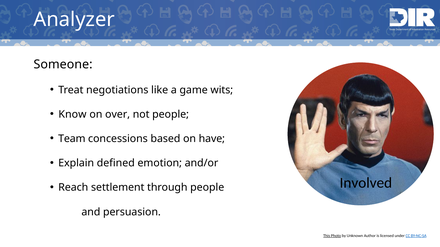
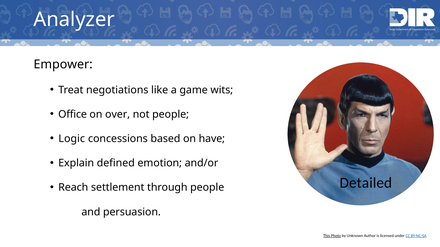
Someone: Someone -> Empower (63, 64)
Know: Know -> Office (73, 115)
Team: Team -> Logic (72, 139)
Involved: Involved -> Detailed (366, 183)
